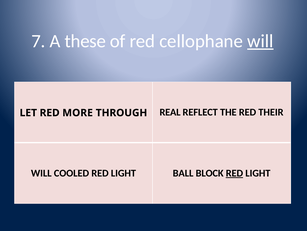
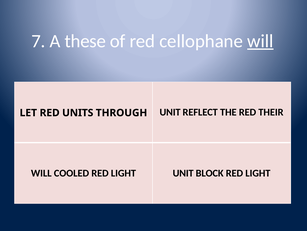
MORE: MORE -> UNITS (78, 112)
THROUGH REAL: REAL -> UNIT (170, 112)
LIGHT BALL: BALL -> UNIT (183, 173)
RED underline: present -> none (234, 173)
